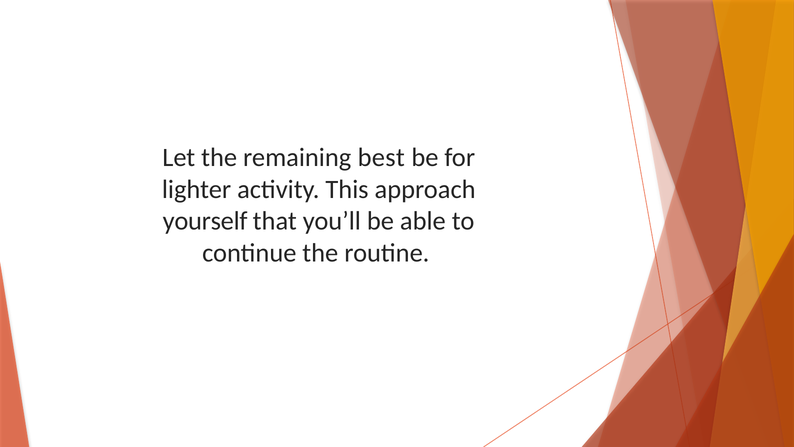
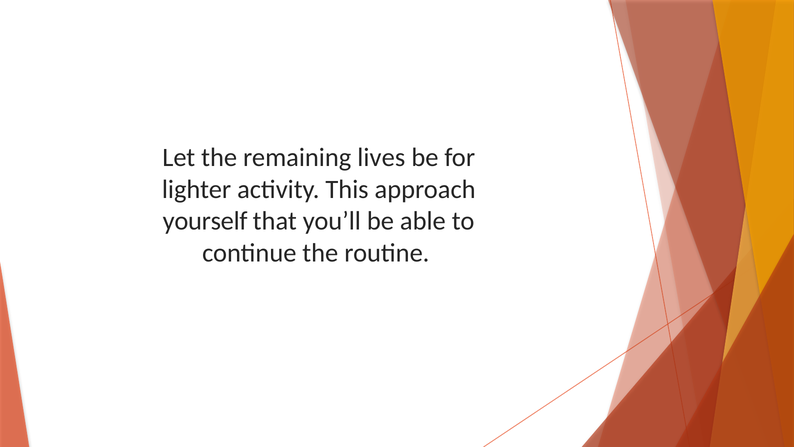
best: best -> lives (381, 157)
